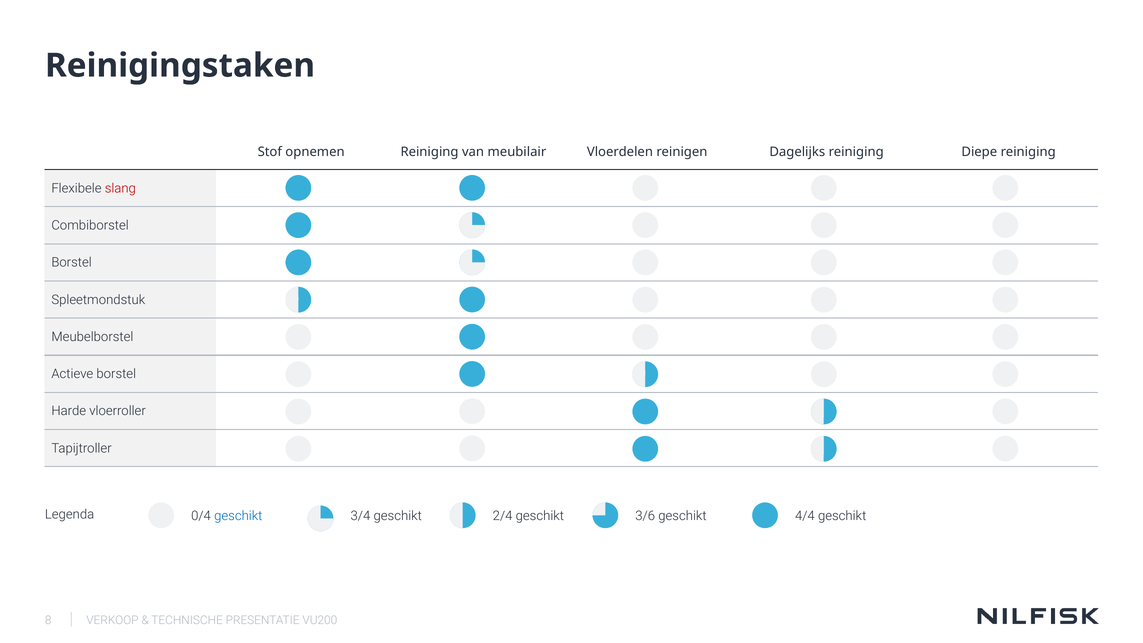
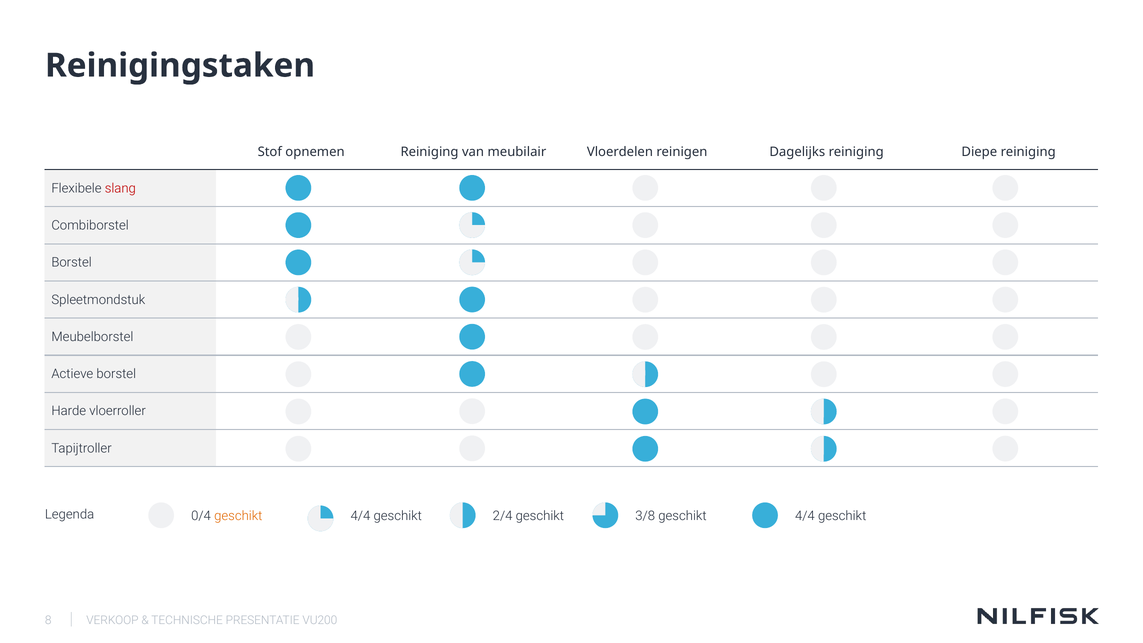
geschikt colour: blue -> orange (238, 516)
3/4: 3/4 -> 4/4 (360, 516)
3/6: 3/6 -> 3/8 (645, 516)
